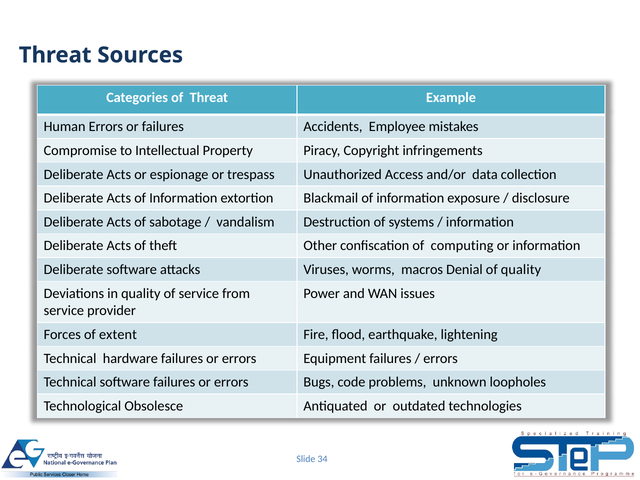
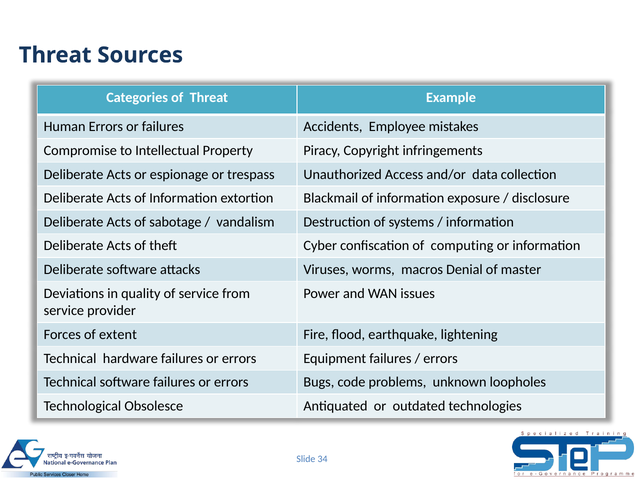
Other: Other -> Cyber (320, 246)
of quality: quality -> master (521, 270)
